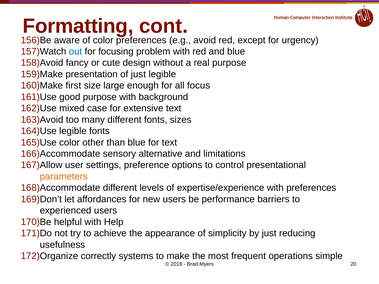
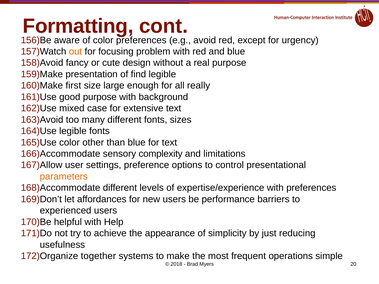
out colour: blue -> orange (75, 52)
of just: just -> find (138, 74)
focus: focus -> really (199, 86)
alternative: alternative -> complexity (161, 154)
correctly: correctly -> together (98, 256)
